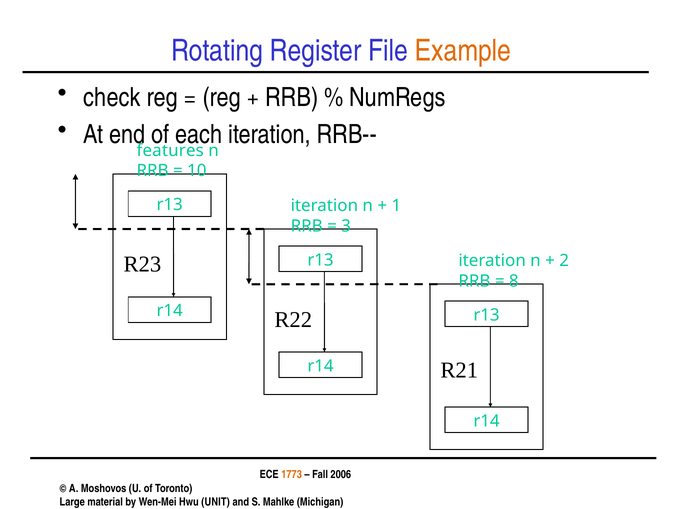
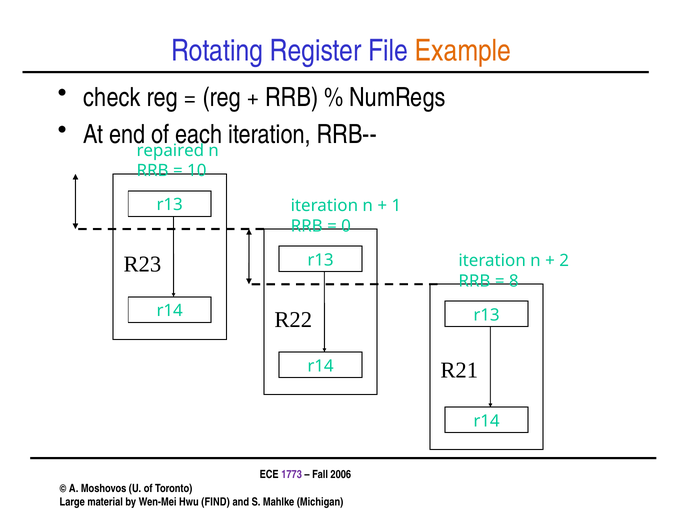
features: features -> repaired (170, 150)
3: 3 -> 0 (346, 226)
1773 colour: orange -> purple (292, 475)
UNIT: UNIT -> FIND (216, 502)
